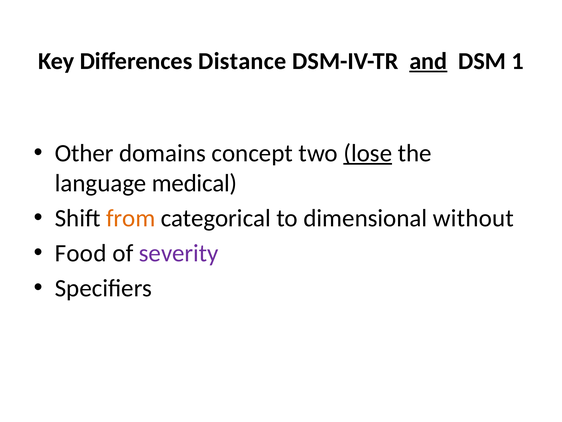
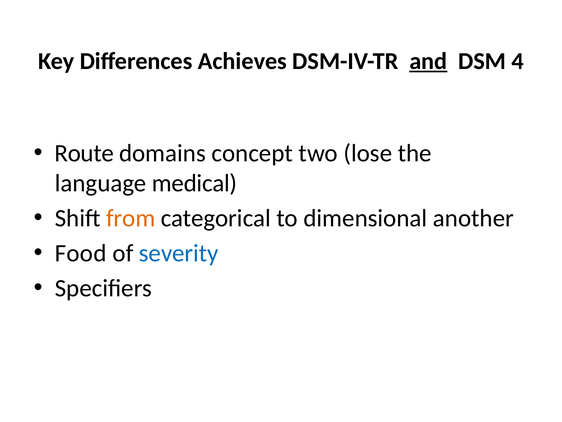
Distance: Distance -> Achieves (242, 61)
1: 1 -> 4 (518, 61)
Other: Other -> Route (84, 153)
lose underline: present -> none (368, 153)
without: without -> another (473, 218)
severity colour: purple -> blue (179, 253)
